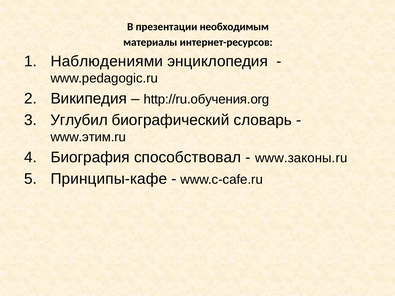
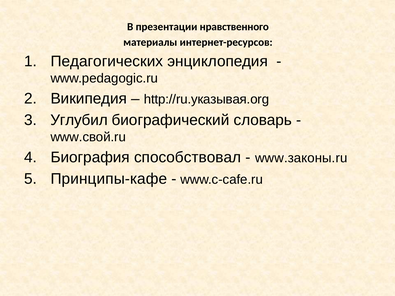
необходимым: необходимым -> нравственного (234, 27)
Наблюдениями: Наблюдениями -> Педагогических (107, 61)
http://ru.обучения.org: http://ru.обучения.org -> http://ru.указывая.org (207, 99)
www.этим.ru: www.этим.ru -> www.свой.ru (88, 137)
